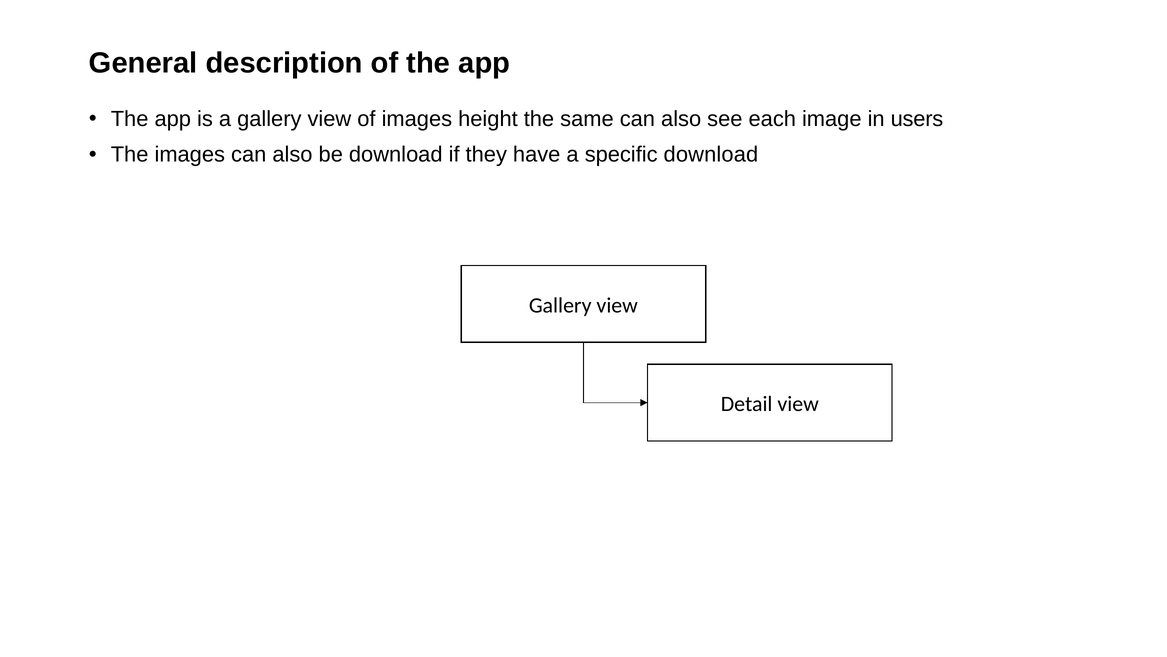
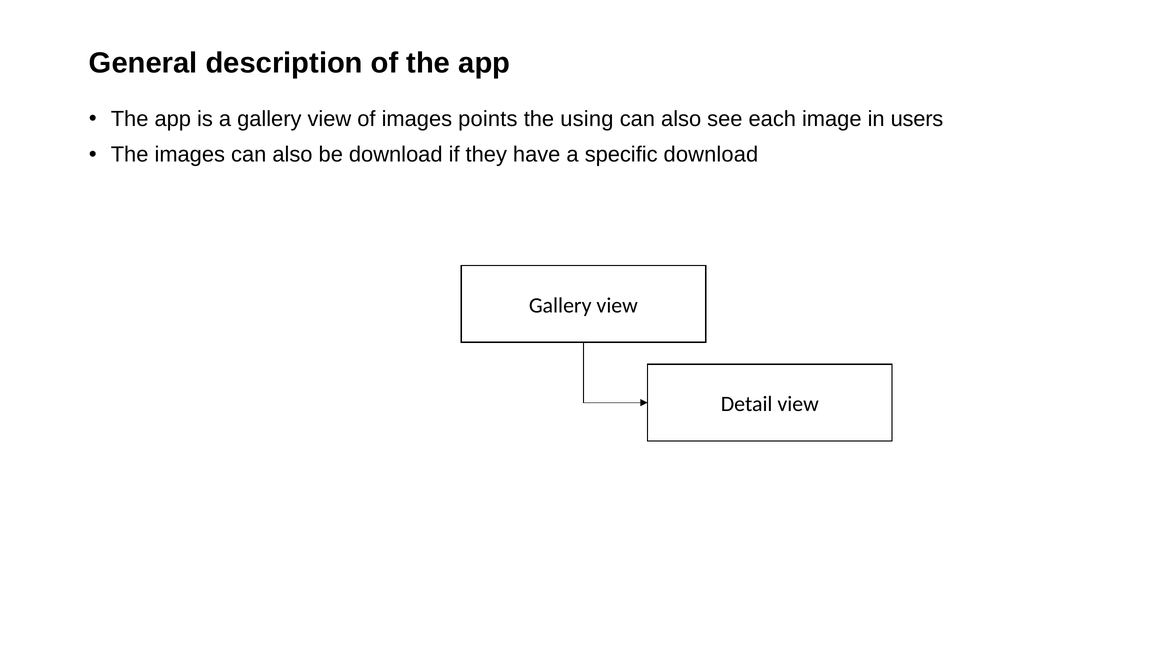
height: height -> points (488, 119)
same: same -> using (587, 119)
